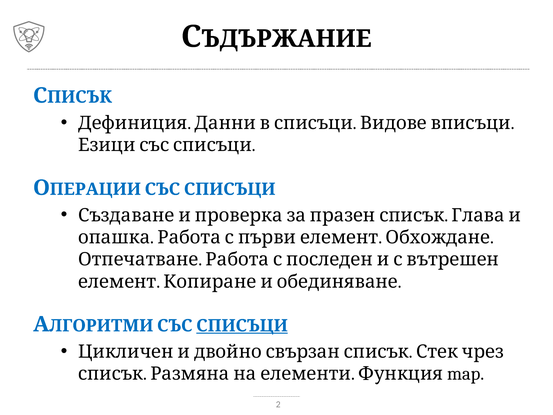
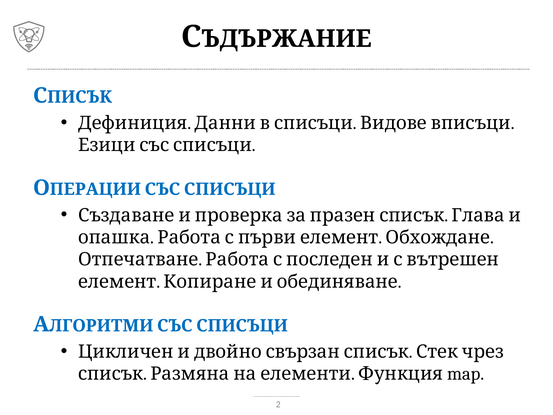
СПИСЪЦИ underline: present -> none (242, 326)
